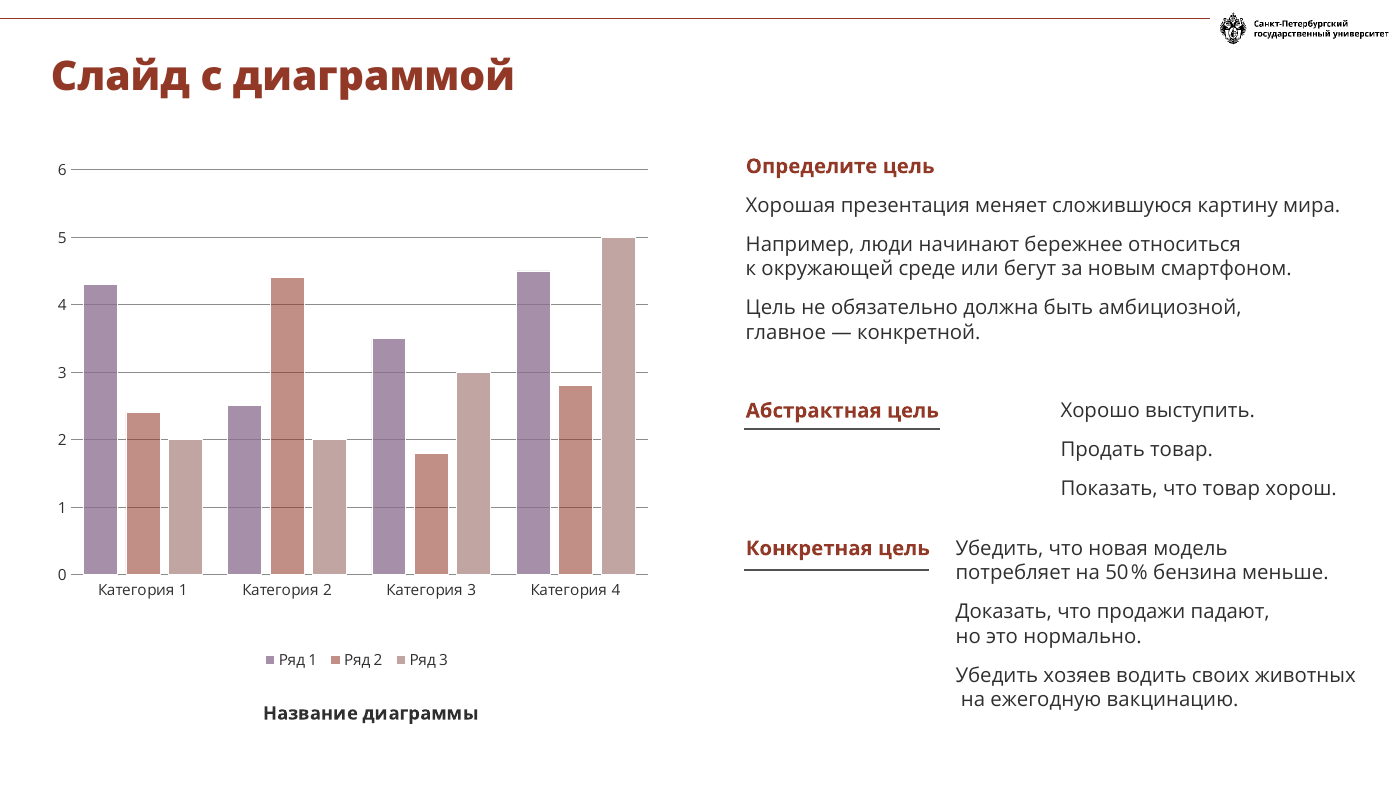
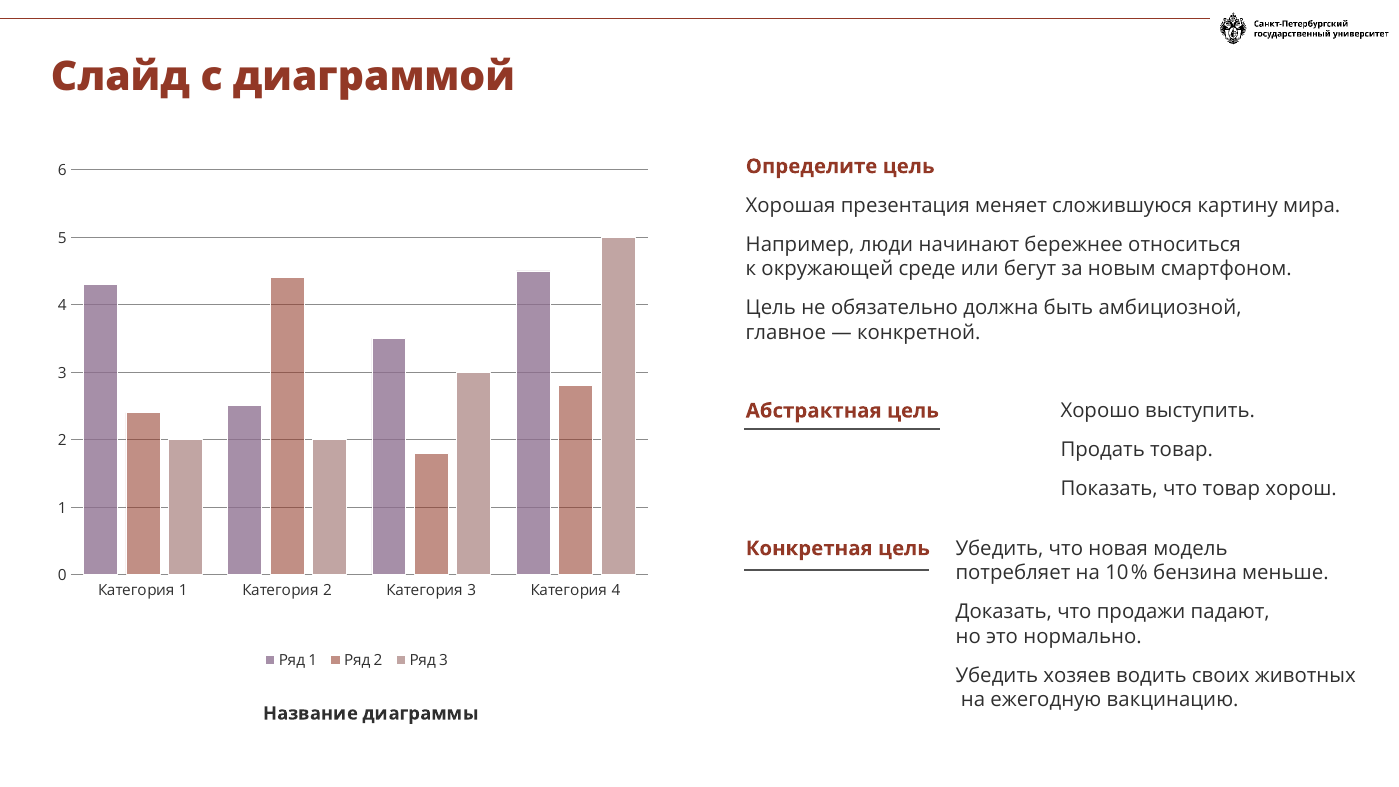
50: 50 -> 10 (1117, 573)
